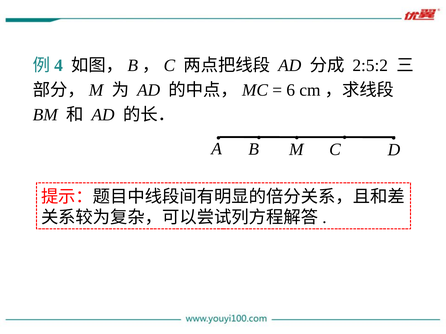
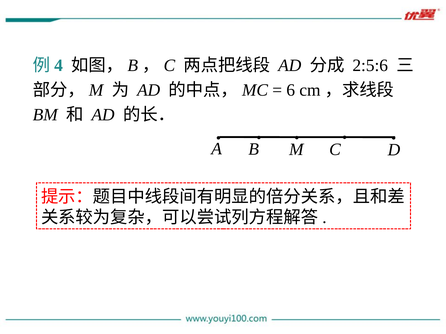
2:5:2: 2:5:2 -> 2:5:6 (370, 65)
